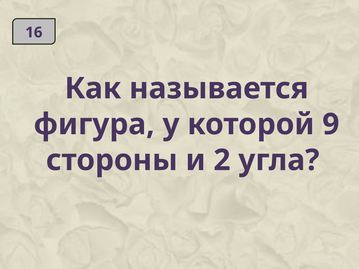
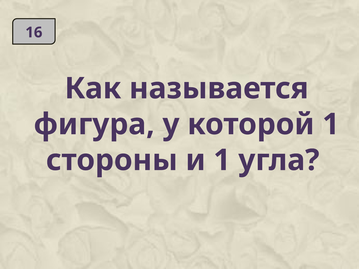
которой 9: 9 -> 1 (331, 124)
и 2: 2 -> 1 (222, 160)
